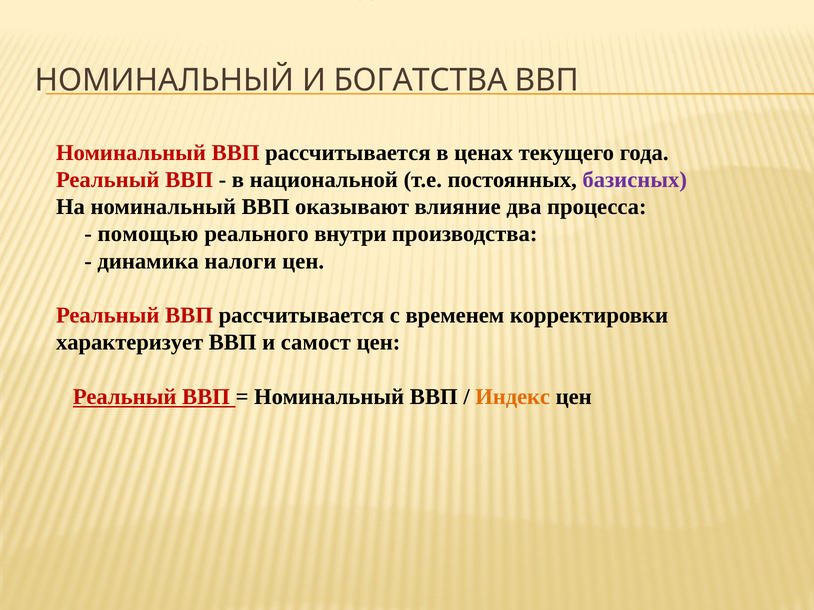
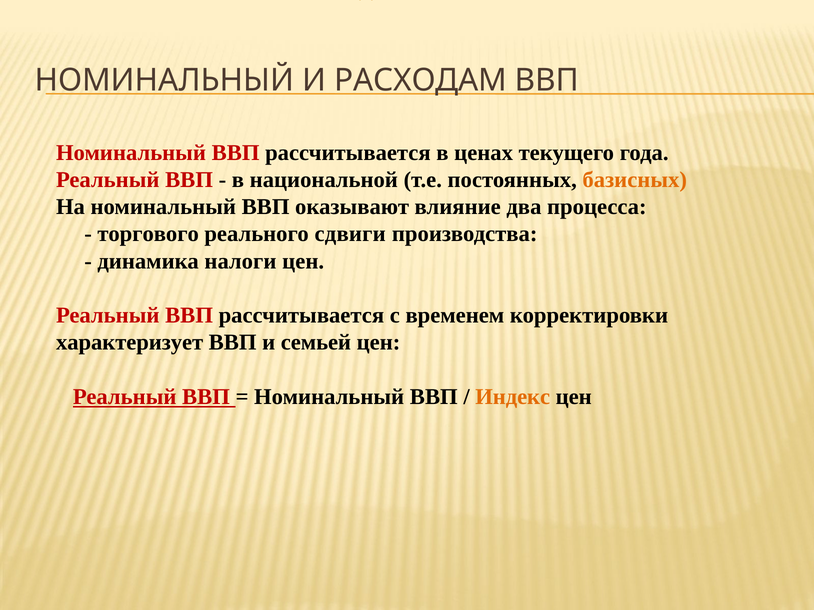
БОГАТСТВА: БОГАТСТВА -> РАСХОДАМ (421, 80)
базисных colour: purple -> orange (635, 180)
помощью: помощью -> торгового (148, 234)
внутри: внутри -> сдвиги (350, 234)
самост: самост -> семьей (316, 343)
